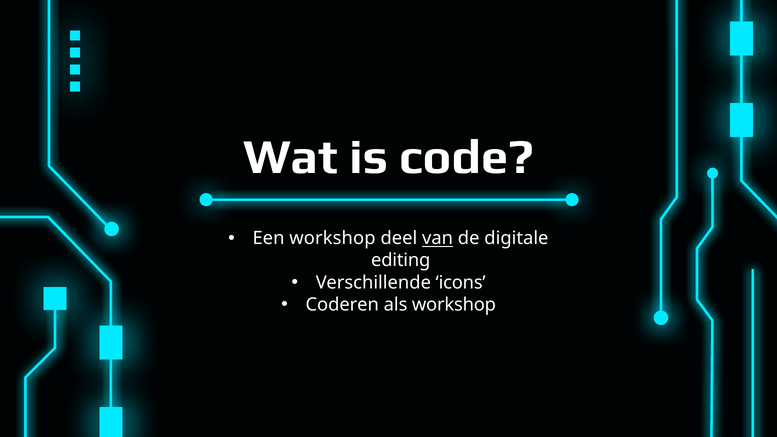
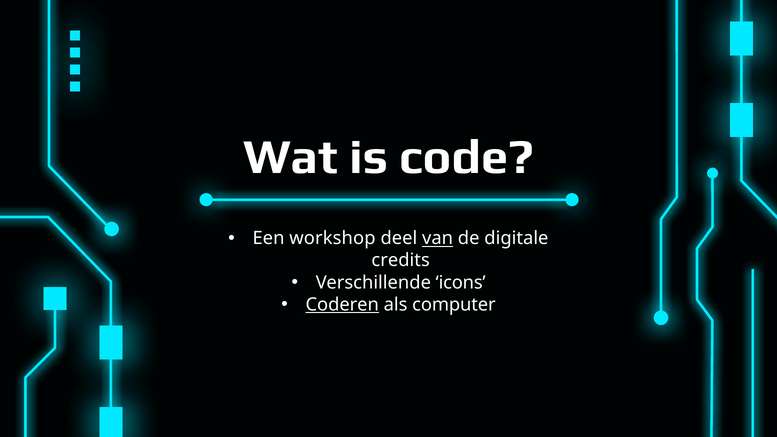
editing: editing -> credits (401, 260)
Coderen underline: none -> present (342, 305)
als workshop: workshop -> computer (454, 305)
